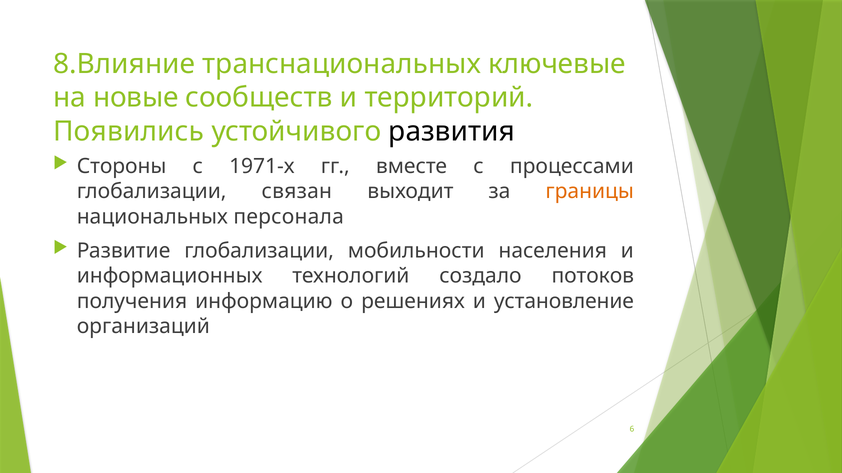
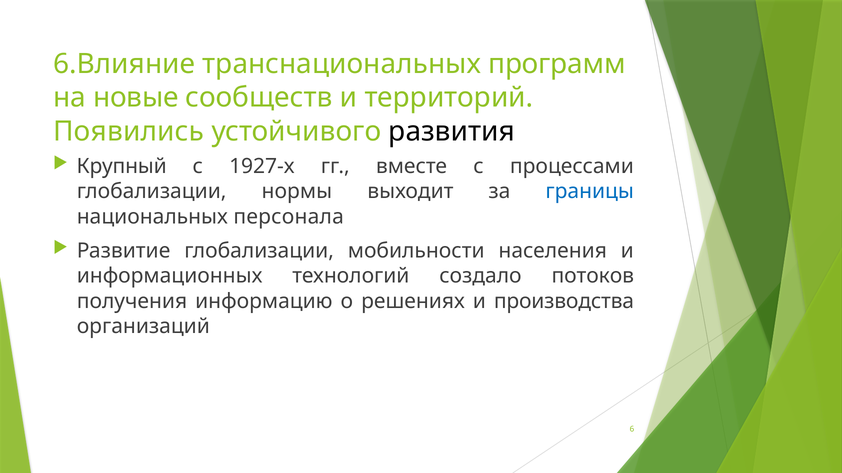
8.Влияние: 8.Влияние -> 6.Влияние (124, 64)
ключевые: ключевые -> программ (557, 64)
Стороны: Стороны -> Крупный (122, 166)
1971-х: 1971-х -> 1927-х (262, 166)
связан: связан -> нормы (297, 192)
границы colour: orange -> blue (590, 192)
установление: установление -> производства (564, 302)
